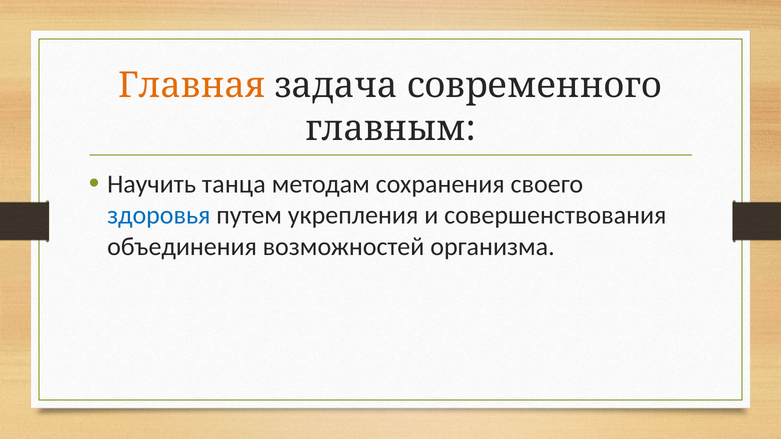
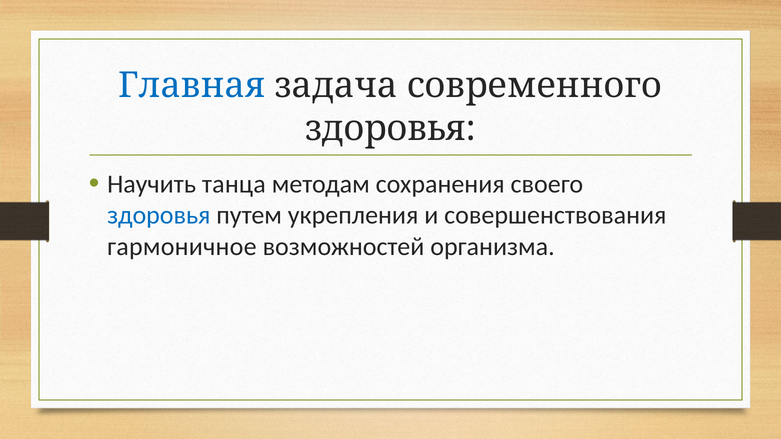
Главная colour: orange -> blue (192, 86)
главным: главным -> здоровья (391, 129)
объединения: объединения -> гармоничное (182, 247)
